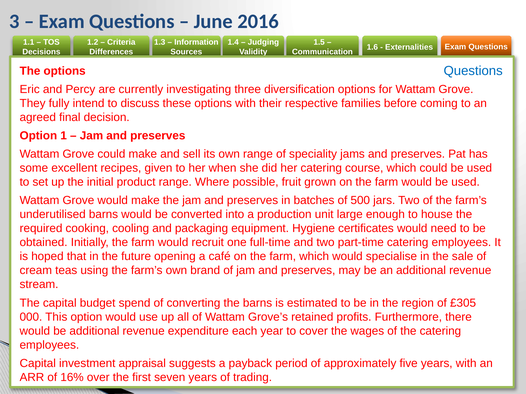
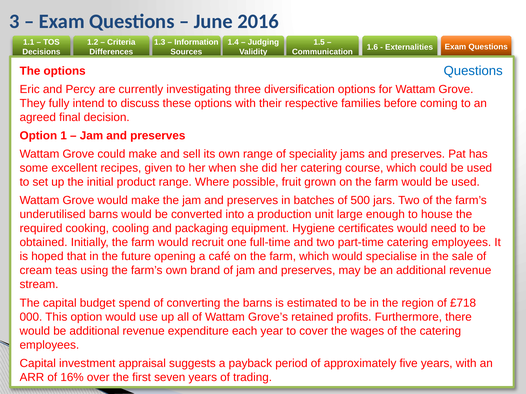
£305: £305 -> £718 (463, 303)
